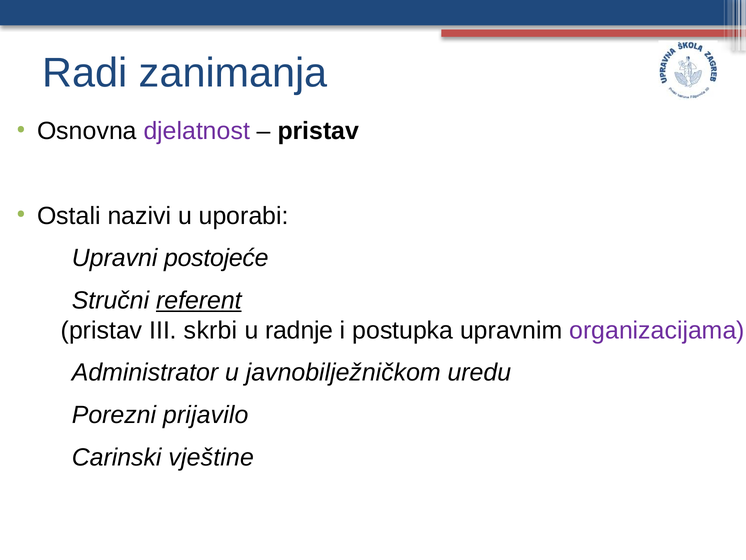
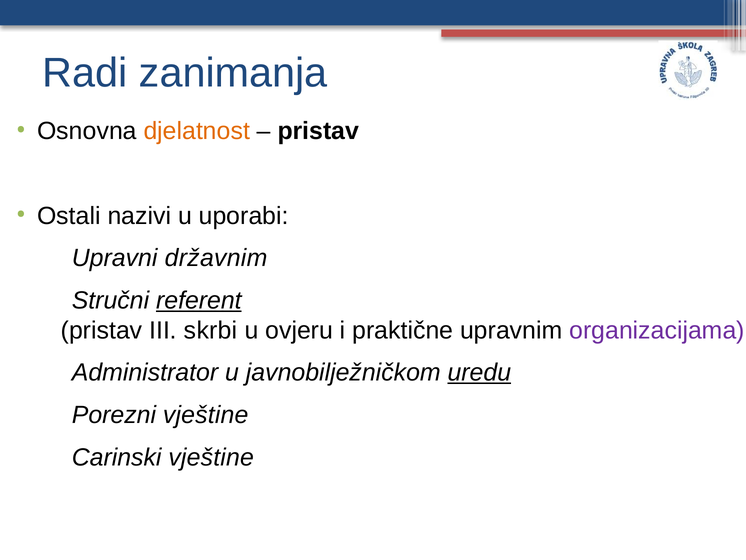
djelatnost colour: purple -> orange (197, 131)
postojeće: postojeće -> državnim (216, 258)
radnje: radnje -> ovjeru (299, 330)
postupka: postupka -> praktične (403, 330)
uredu underline: none -> present (479, 372)
prijavilo: prijavilo -> vještine (206, 415)
